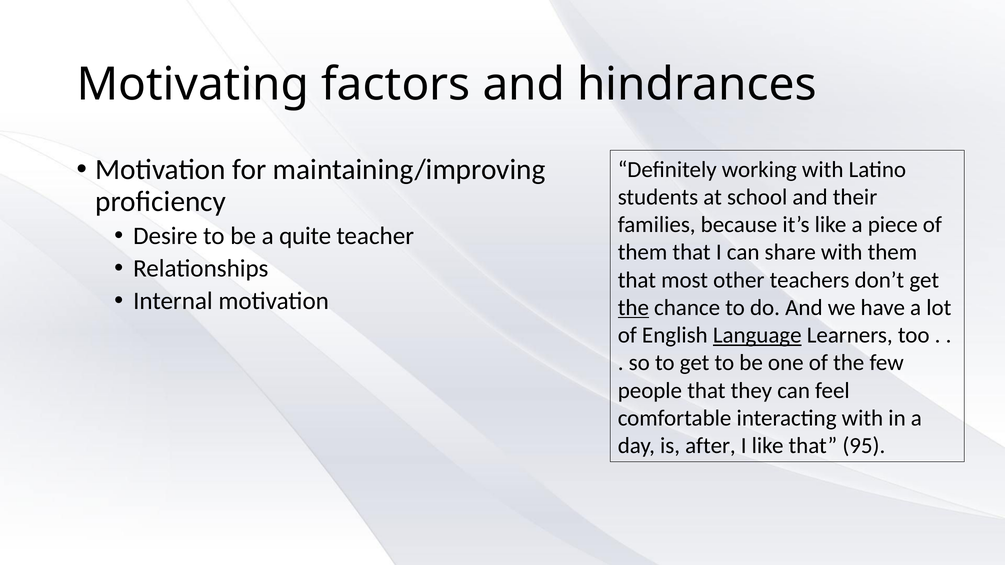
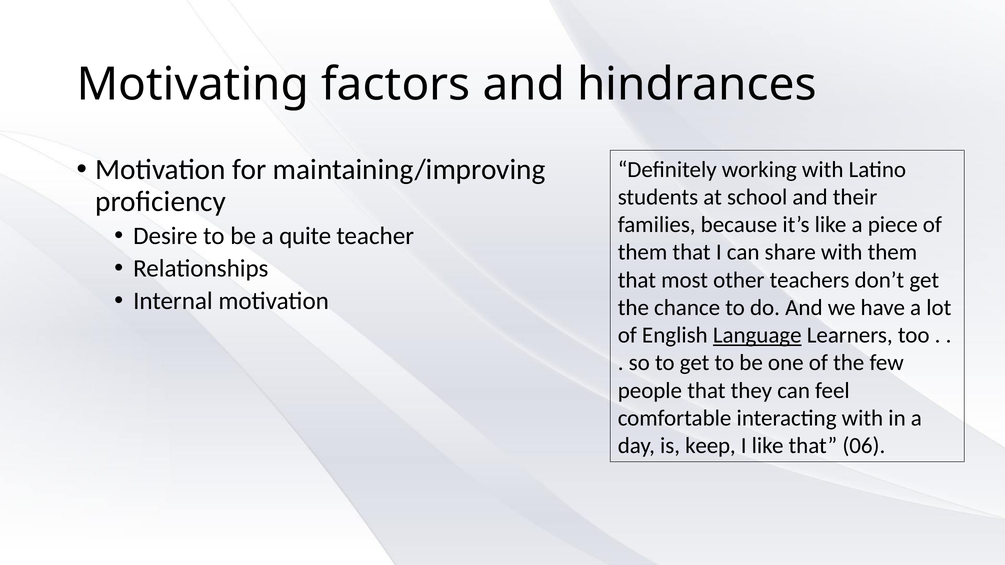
the underline: present -> none (633, 308)
after: after -> keep (710, 446)
95: 95 -> 06 (864, 446)
